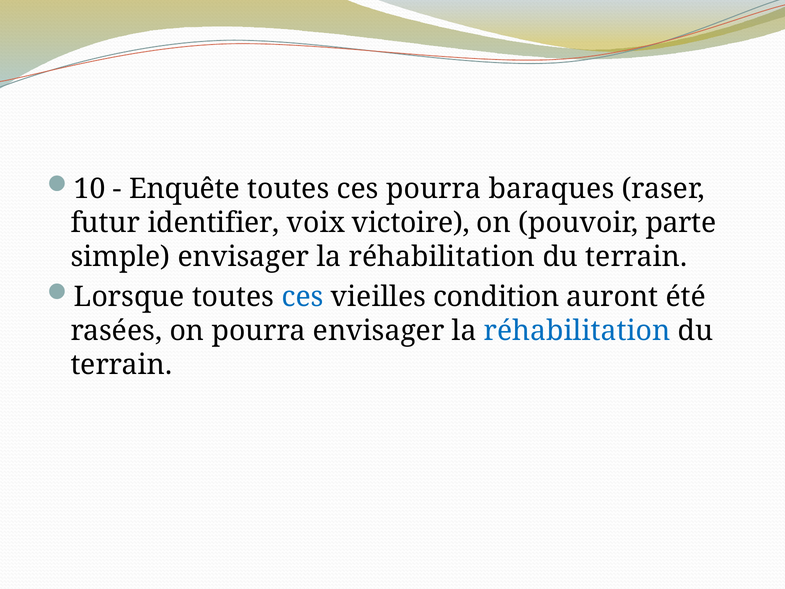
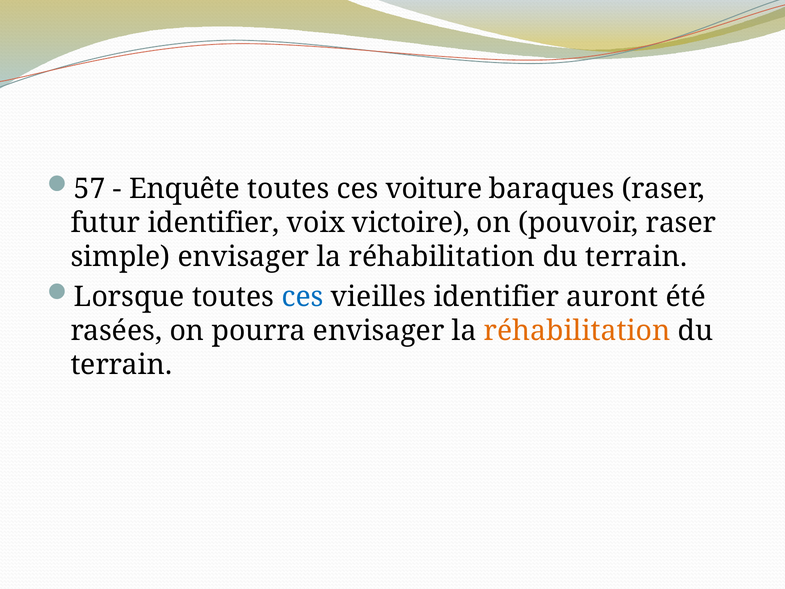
10: 10 -> 57 (90, 189)
ces pourra: pourra -> voiture (434, 189)
pouvoir parte: parte -> raser (681, 223)
vieilles condition: condition -> identifier (496, 297)
réhabilitation colour: blue -> orange (577, 331)
